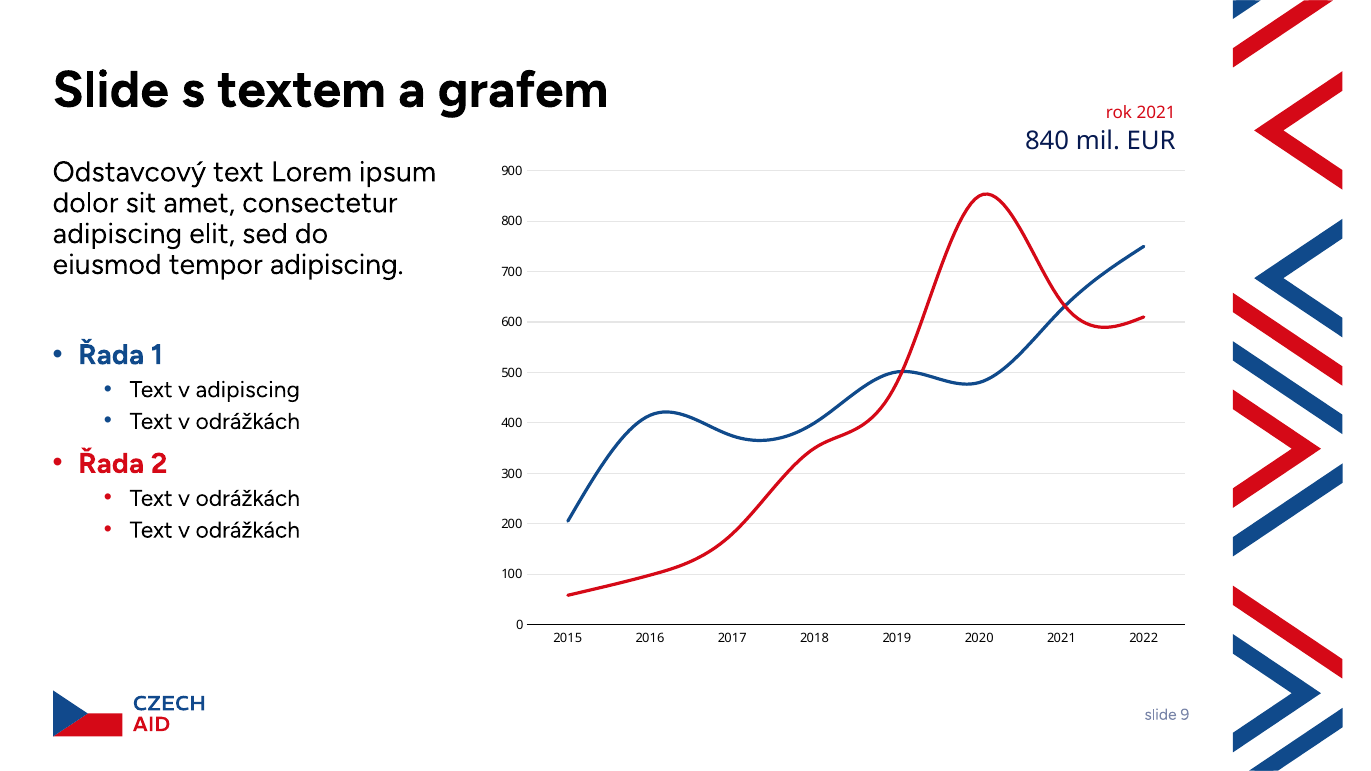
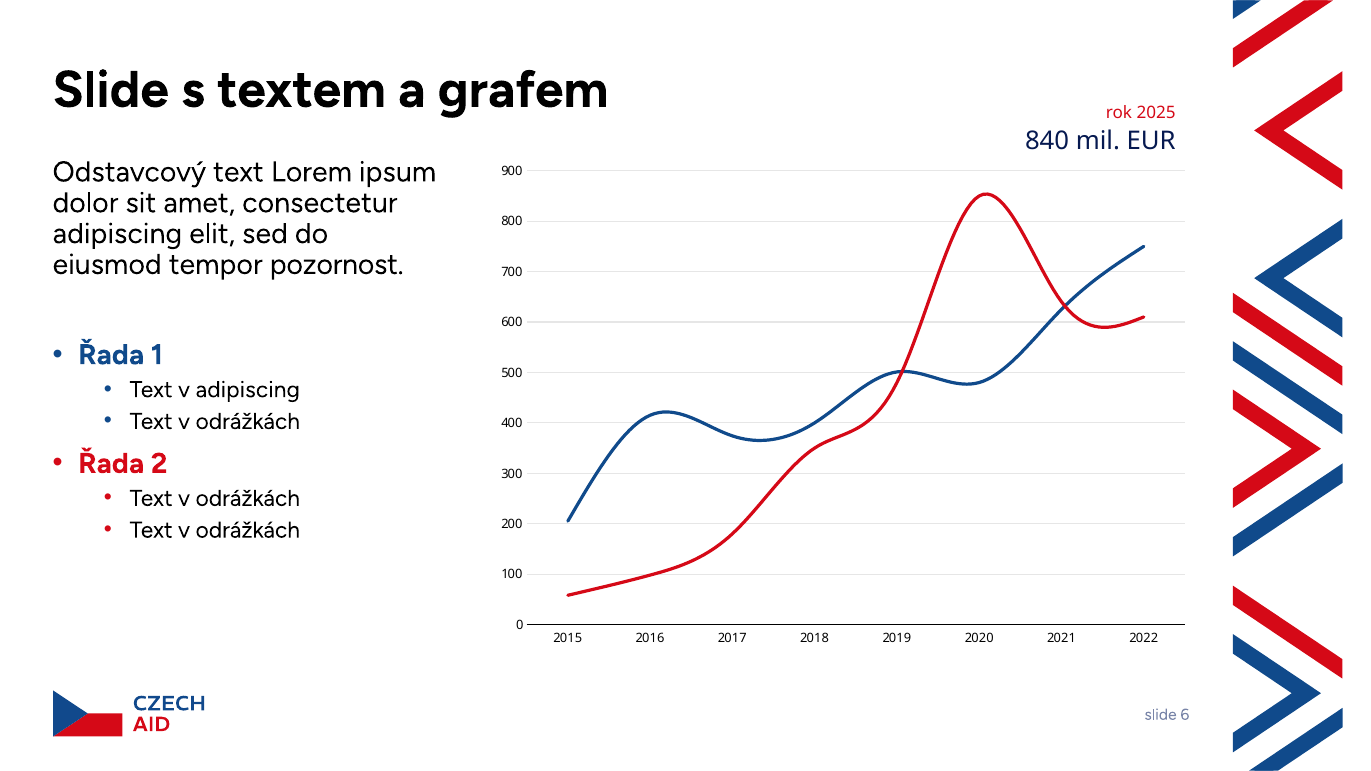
rok 2021: 2021 -> 2025 (1156, 113)
tempor adipiscing: adipiscing -> pozornost (337, 265)
9: 9 -> 6 (1185, 715)
